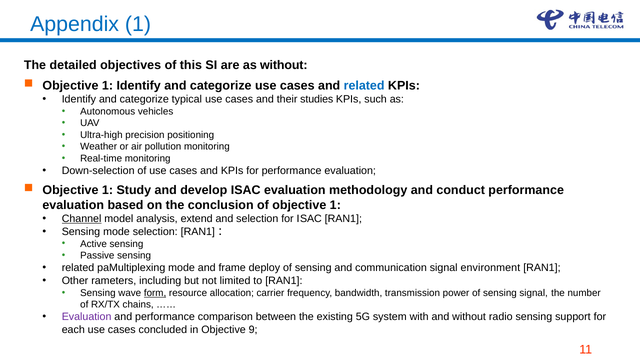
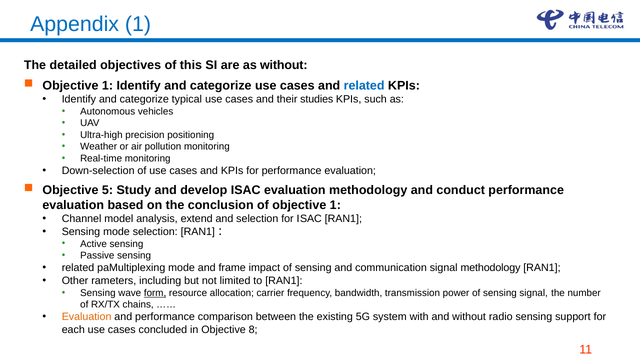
1: 1 -> 5 (108, 190)
Channel underline: present -> none (82, 219)
deploy: deploy -> impact (264, 268)
signal environment: environment -> methodology (490, 268)
Evaluation colour: purple -> orange (87, 317)
9: 9 -> 8 (253, 330)
